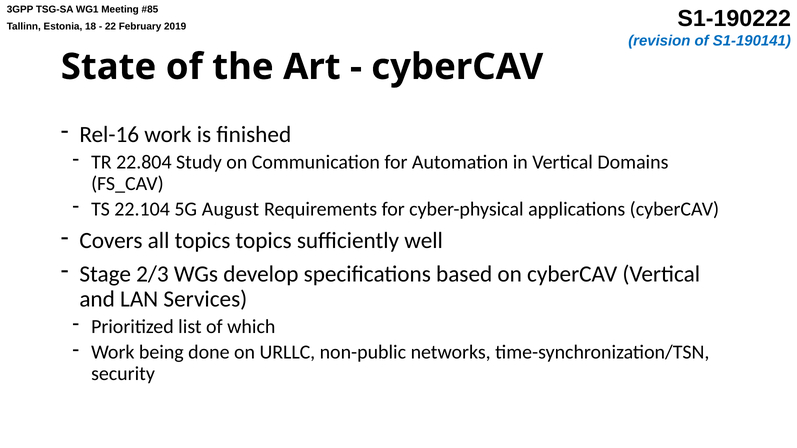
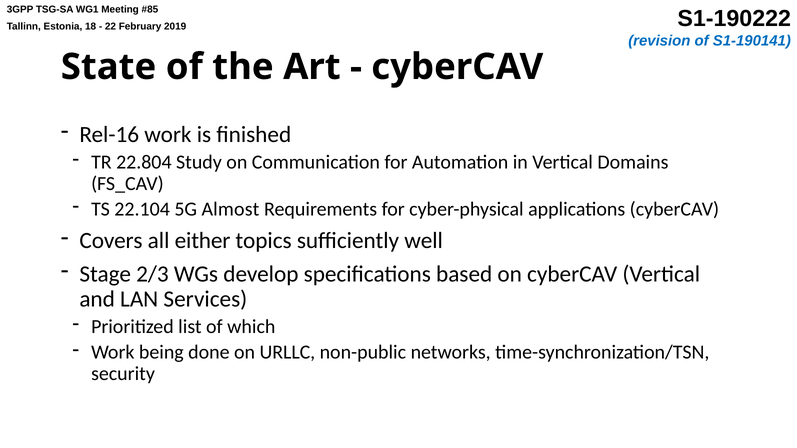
August: August -> Almost (230, 209)
all topics: topics -> either (203, 241)
